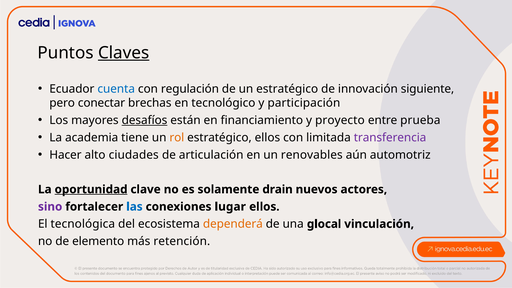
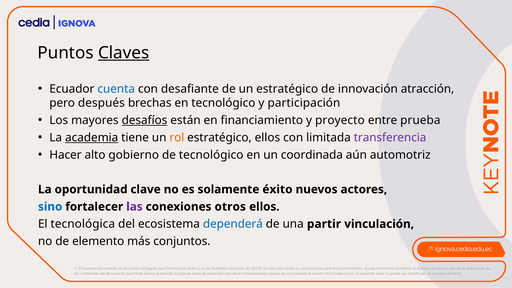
regulación: regulación -> desafiante (190, 89)
siguiente: siguiente -> atracción (427, 89)
conectar: conectar -> después (101, 103)
academia underline: none -> present (92, 138)
ciudades: ciudades -> gobierno (134, 155)
de articulación: articulación -> tecnológico (211, 155)
renovables: renovables -> coordinada (312, 155)
oportunidad underline: present -> none (91, 189)
drain: drain -> éxito (277, 189)
sino colour: purple -> blue (50, 207)
las colour: blue -> purple (134, 207)
lugar: lugar -> otros (230, 207)
dependerá colour: orange -> blue (233, 224)
glocal: glocal -> partir (324, 224)
retención: retención -> conjuntos (182, 241)
